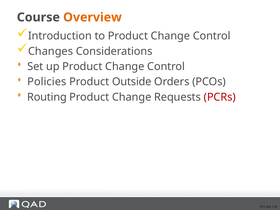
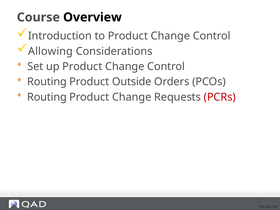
Overview colour: orange -> black (92, 17)
Changes: Changes -> Allowing (51, 51)
Policies: Policies -> Routing (47, 82)
